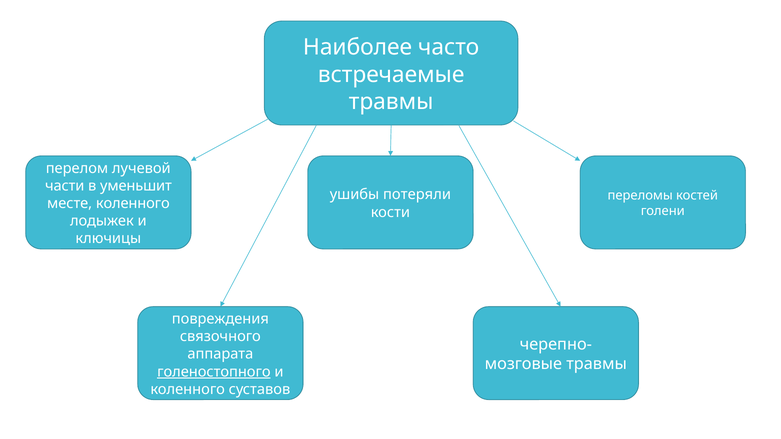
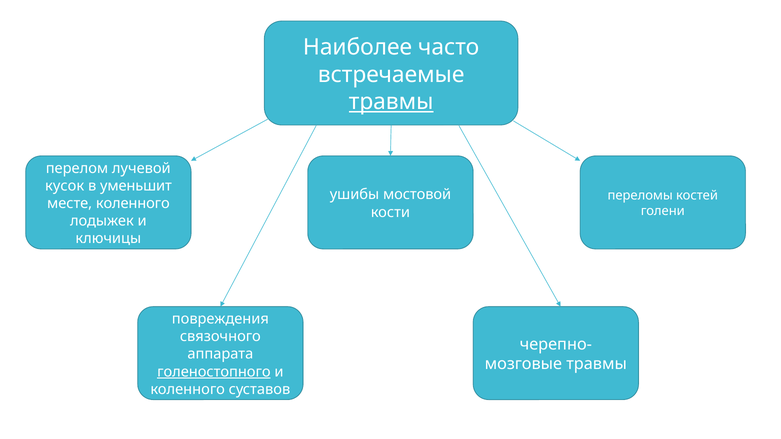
травмы underline: none -> present (391, 102)
части: части -> кусок (65, 186)
потеряли: потеряли -> мостовой (417, 195)
